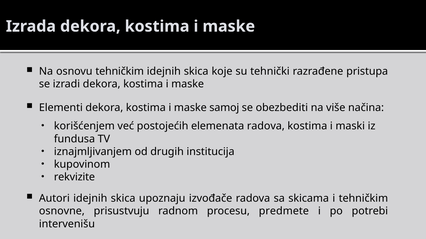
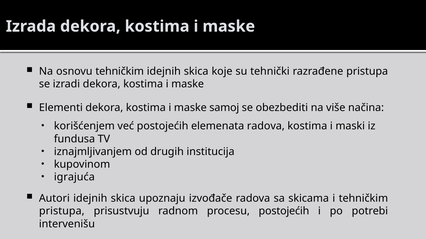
rekvizite: rekvizite -> igrajuća (74, 178)
osnovne: osnovne -> pristupa (62, 212)
procesu predmete: predmete -> postojećih (284, 212)
